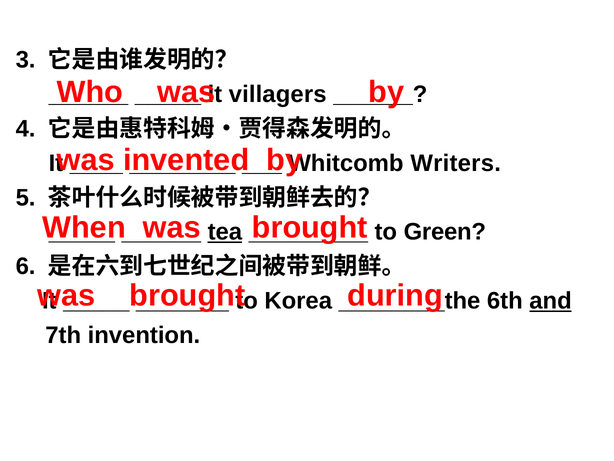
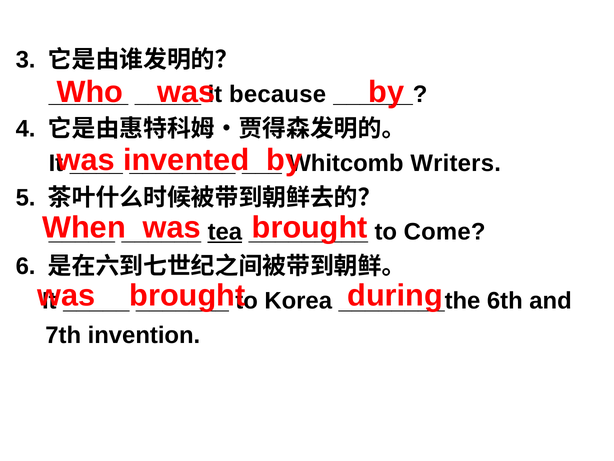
villagers: villagers -> because (278, 94)
Green: Green -> Come (445, 232)
and underline: present -> none (550, 301)
